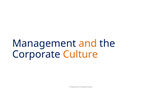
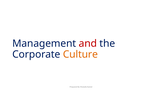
and colour: orange -> red (88, 44)
